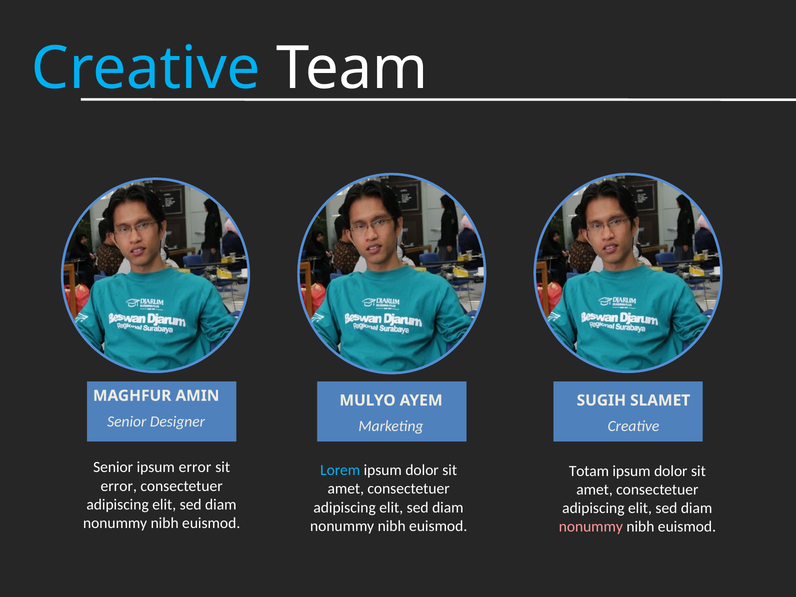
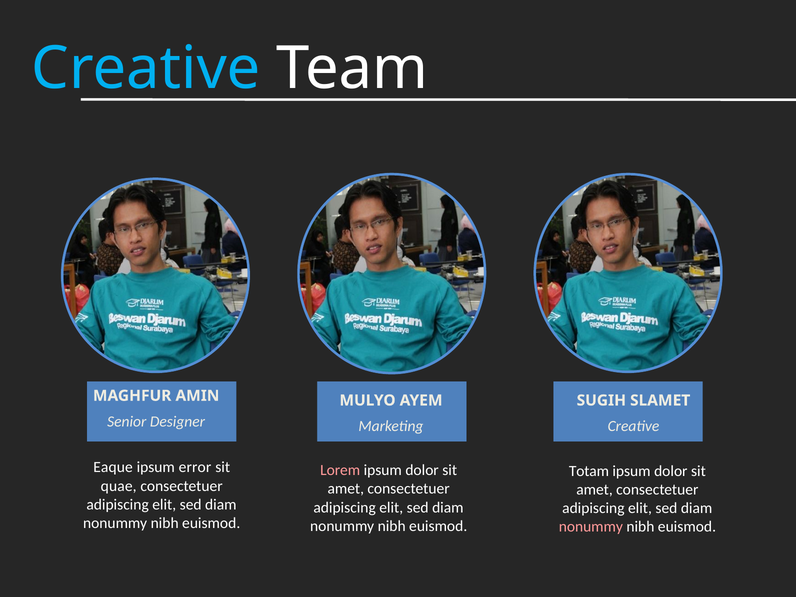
Senior: Senior -> Eaque (113, 467)
Lorem colour: light blue -> pink (340, 470)
error: error -> quae (119, 486)
